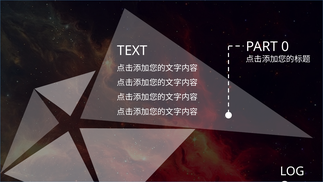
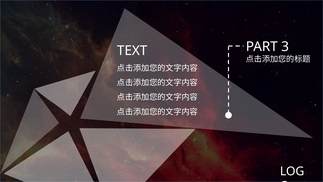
0: 0 -> 3 (285, 47)
